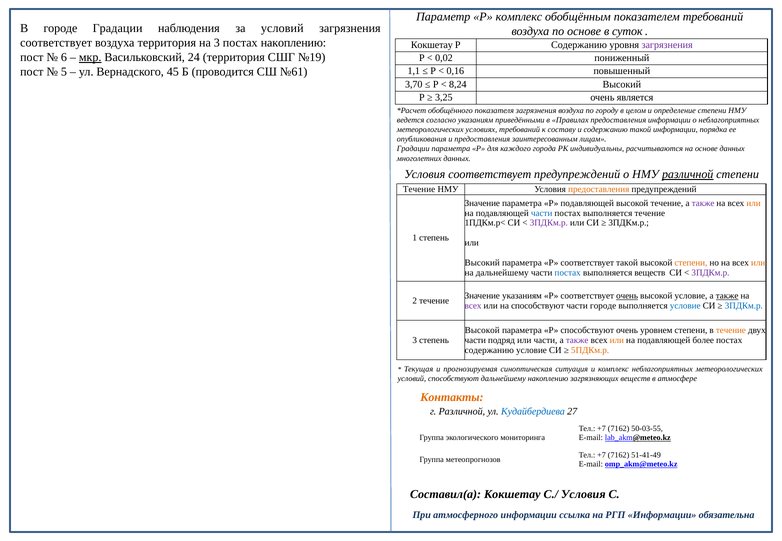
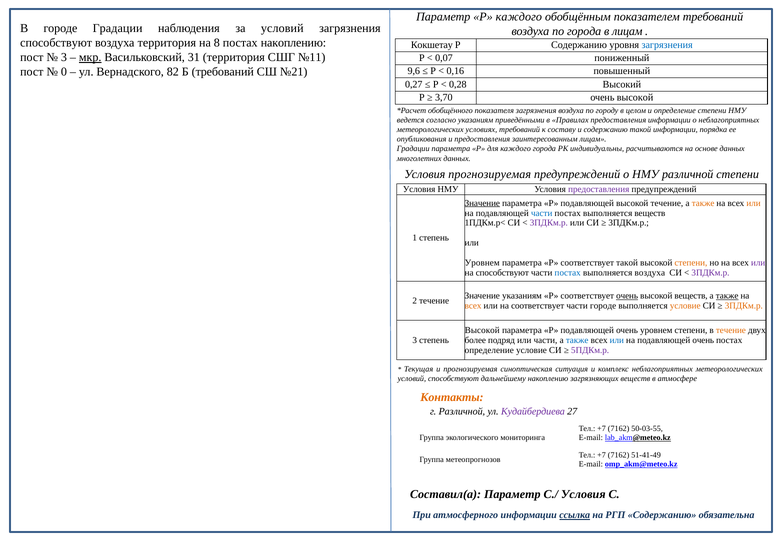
Р комплекс: комплекс -> каждого (519, 17)
по основе: основе -> города (584, 31)
в суток: суток -> лицам (627, 31)
соответствует: соответствует -> способствуют (56, 43)
на 3: 3 -> 8 (217, 43)
загрязнения colour: purple -> blue (667, 45)
6: 6 -> 3 (64, 57)
24: 24 -> 31 (194, 57)
№19: №19 -> №11 (312, 57)
0,02: 0,02 -> 0,07 (444, 58)
5: 5 -> 0 (64, 72)
45: 45 -> 82 (173, 72)
Б проводится: проводится -> требований (223, 72)
№61: №61 -> №21 (294, 72)
1,1: 1,1 -> 9,6 (414, 71)
3,70: 3,70 -> 0,27 (414, 84)
8,24: 8,24 -> 0,28 (458, 84)
3,25: 3,25 -> 3,70 (444, 97)
является: является -> высокой (635, 97)
Условия соответствует: соответствует -> прогнозируемая (490, 174)
различной underline: present -> none (688, 174)
Течение: Течение -> Условия (419, 189)
предоставления colour: orange -> purple (599, 189)
Значение underline: none -> present (482, 203)
также colour: purple -> orange (703, 203)
выполняется течение: течение -> веществ (650, 213)
Высокий: Высокий -> Уровнем (482, 263)
или colour: orange -> purple (758, 263)
на дальнейшему: дальнейшему -> способствуют (502, 273)
выполняется веществ: веществ -> воздуха (650, 273)
высокой условие: условие -> веществ (691, 296)
всех colour: purple -> orange (473, 306)
на способствуют: способствуют -> соответствует (538, 306)
условие colour: blue -> orange (685, 306)
3ПДКм.р colour: blue -> orange (744, 306)
способствуют: способствуют -> подавляющей (587, 330)
части: части -> более (475, 340)
также colour: purple -> blue (577, 340)
или colour: orange -> blue (617, 340)
на подавляющей более: более -> очень (703, 340)
содержанию: содержанию -> определение (489, 350)
5ПДКм.р colour: orange -> purple (590, 350)
Кудайбердиева colour: blue -> purple (533, 412)
Составил(а Кокшетау: Кокшетау -> Параметр (512, 495)
ссылка underline: none -> present (575, 516)
РГП Информации: Информации -> Содержанию (662, 516)
